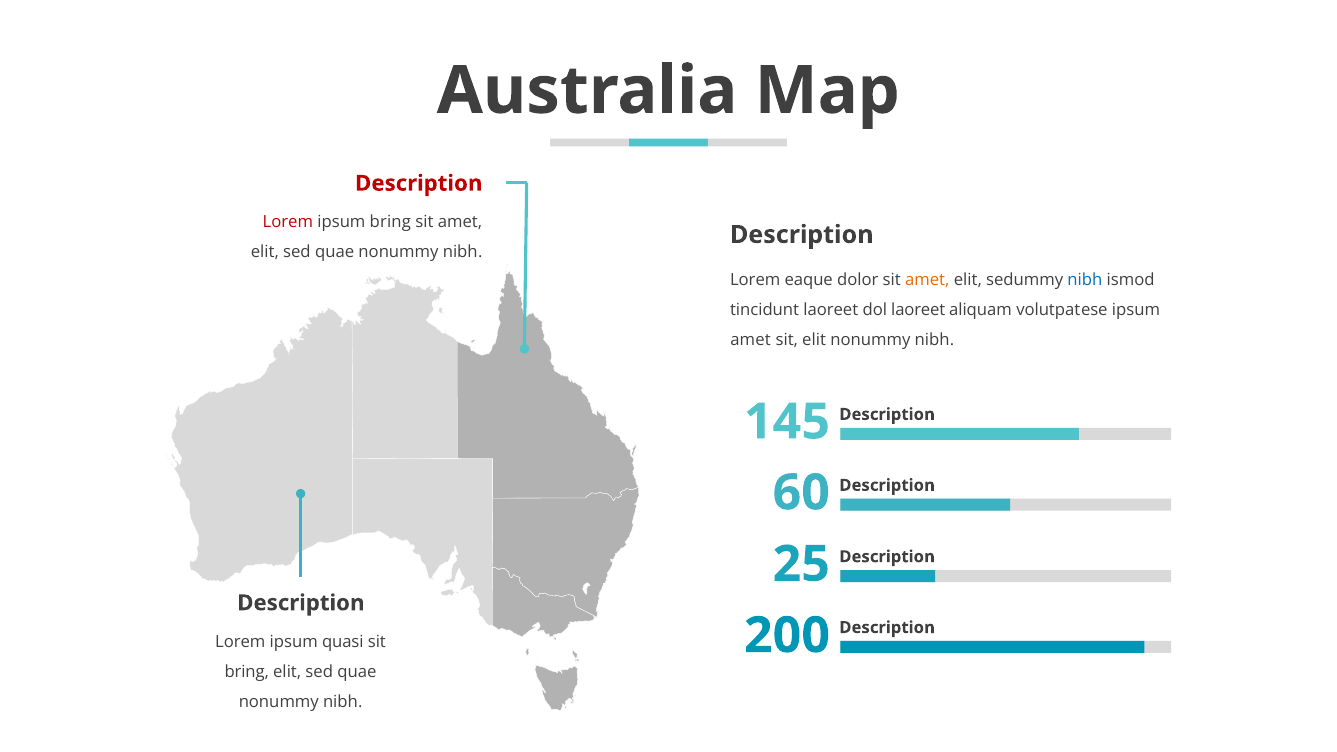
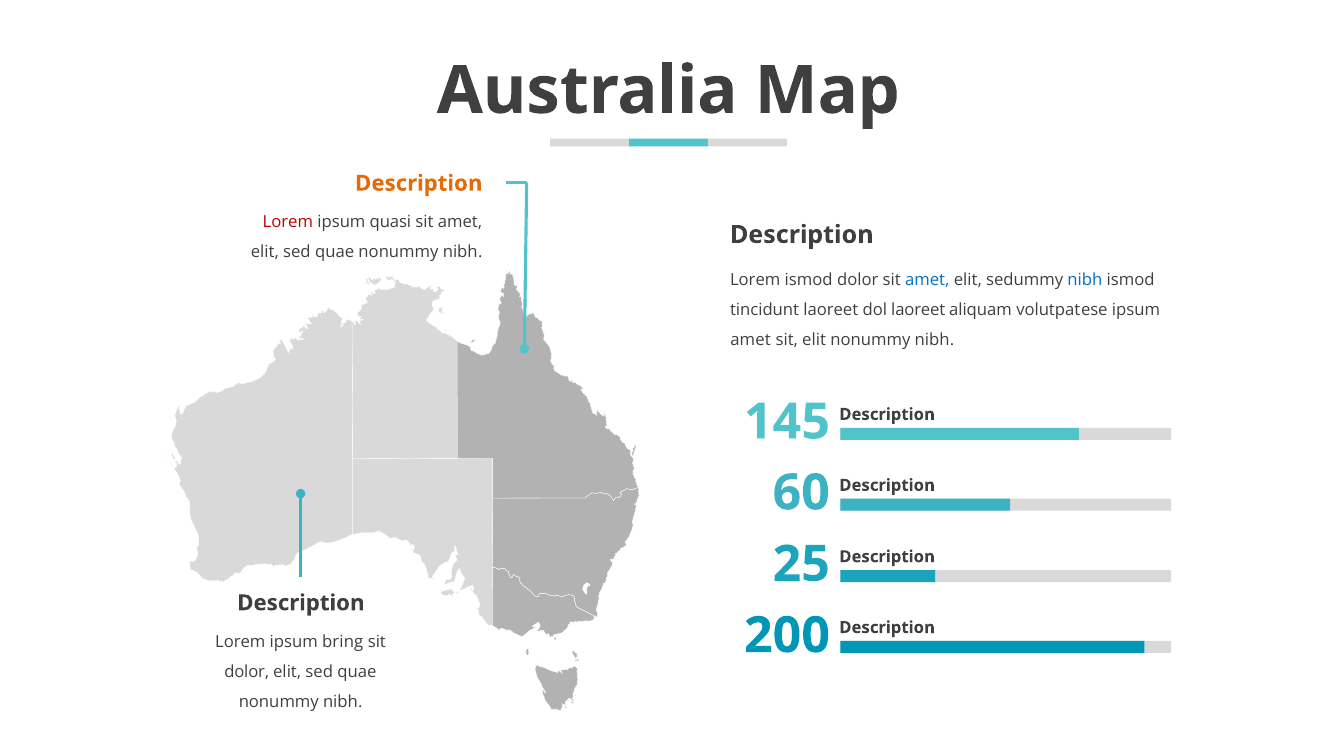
Description colour: red -> orange (419, 183)
ipsum bring: bring -> quasi (390, 222)
Lorem eaque: eaque -> ismod (809, 280)
amet colour: orange -> blue (927, 280)
quasi: quasi -> bring (343, 642)
bring: bring -> dolor (247, 672)
